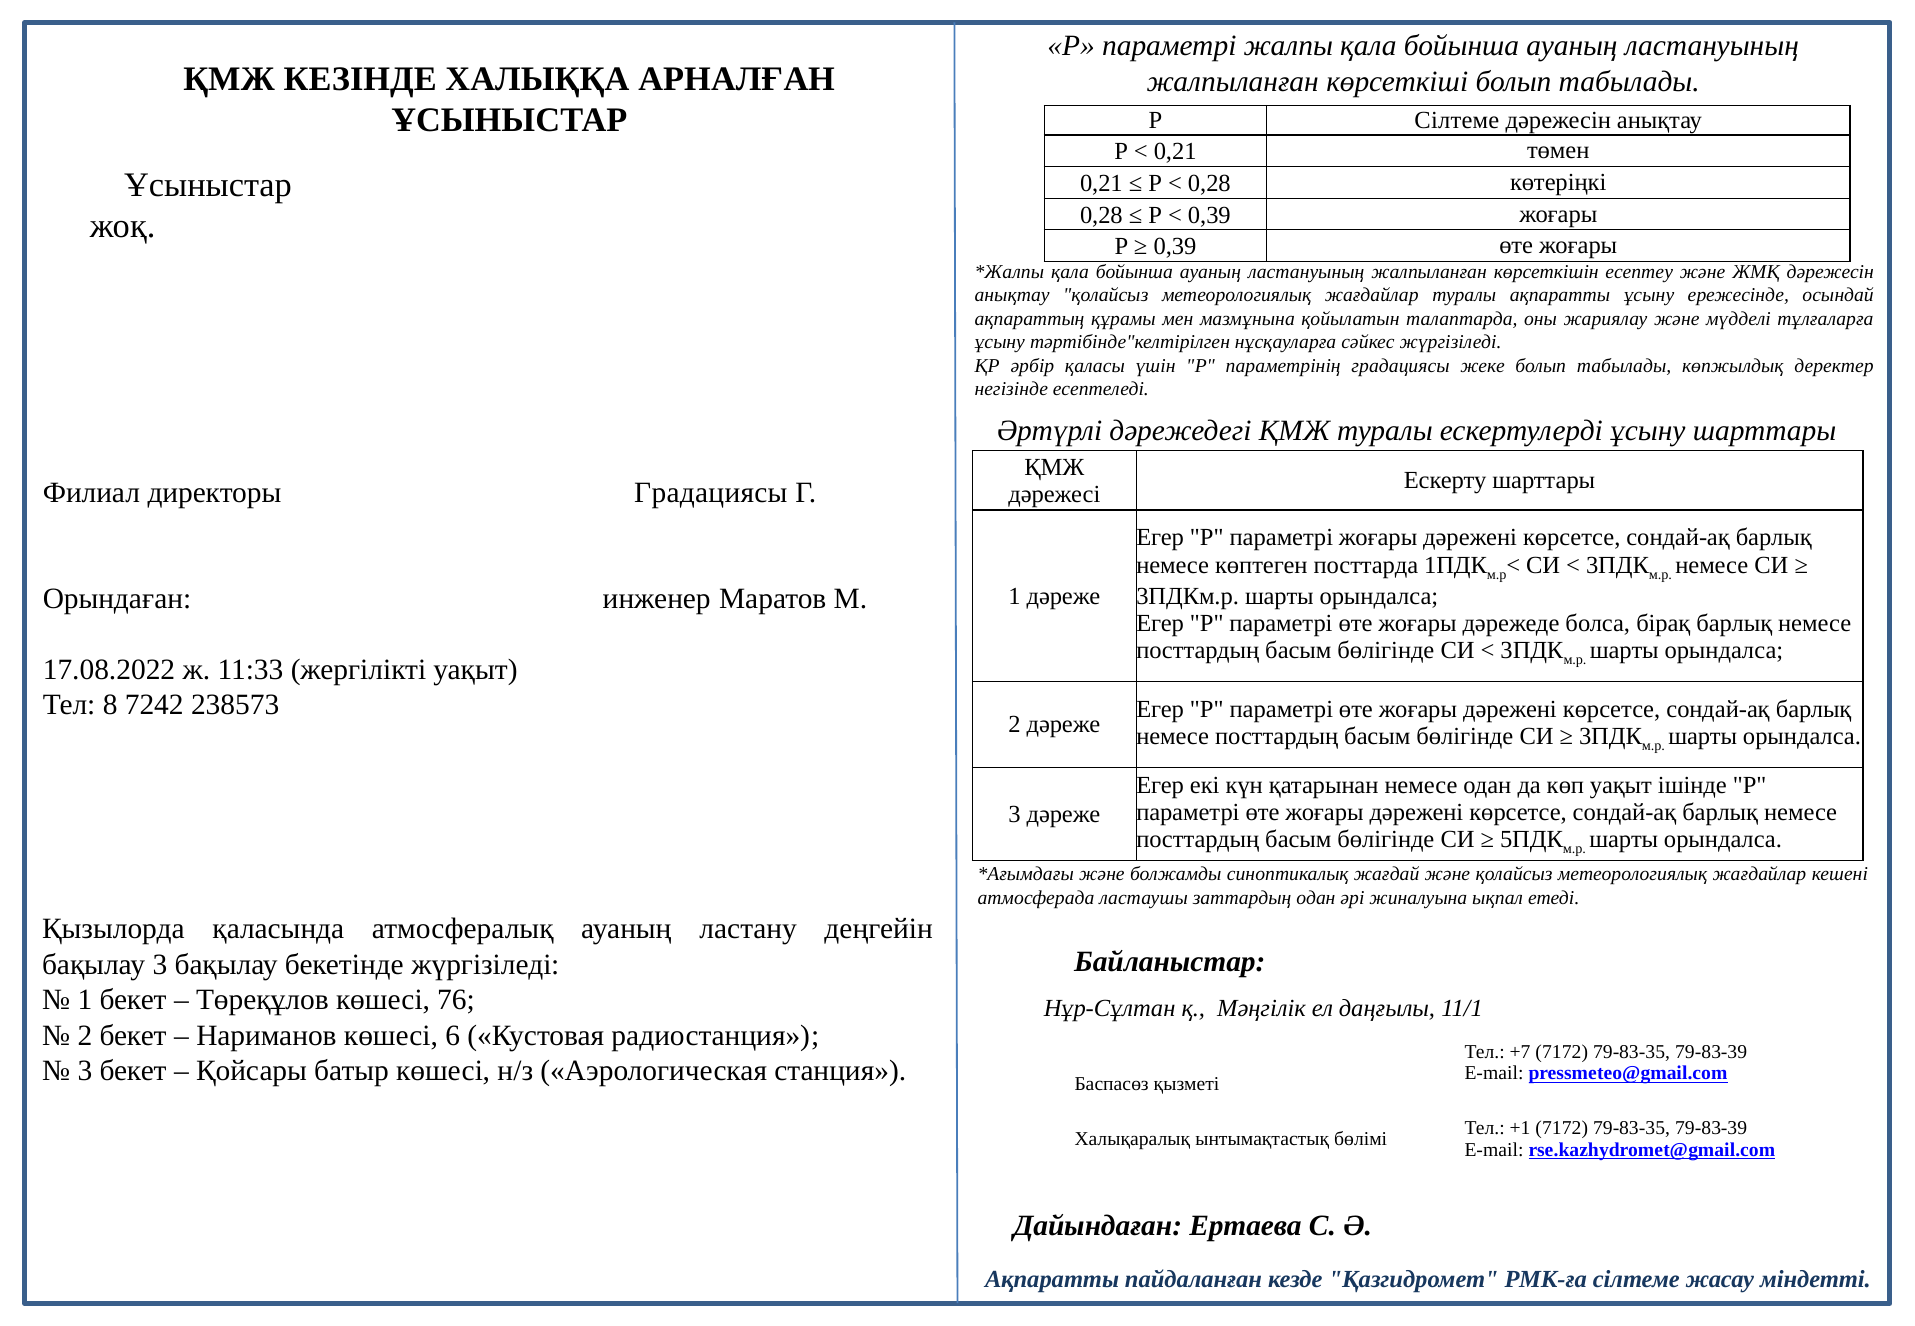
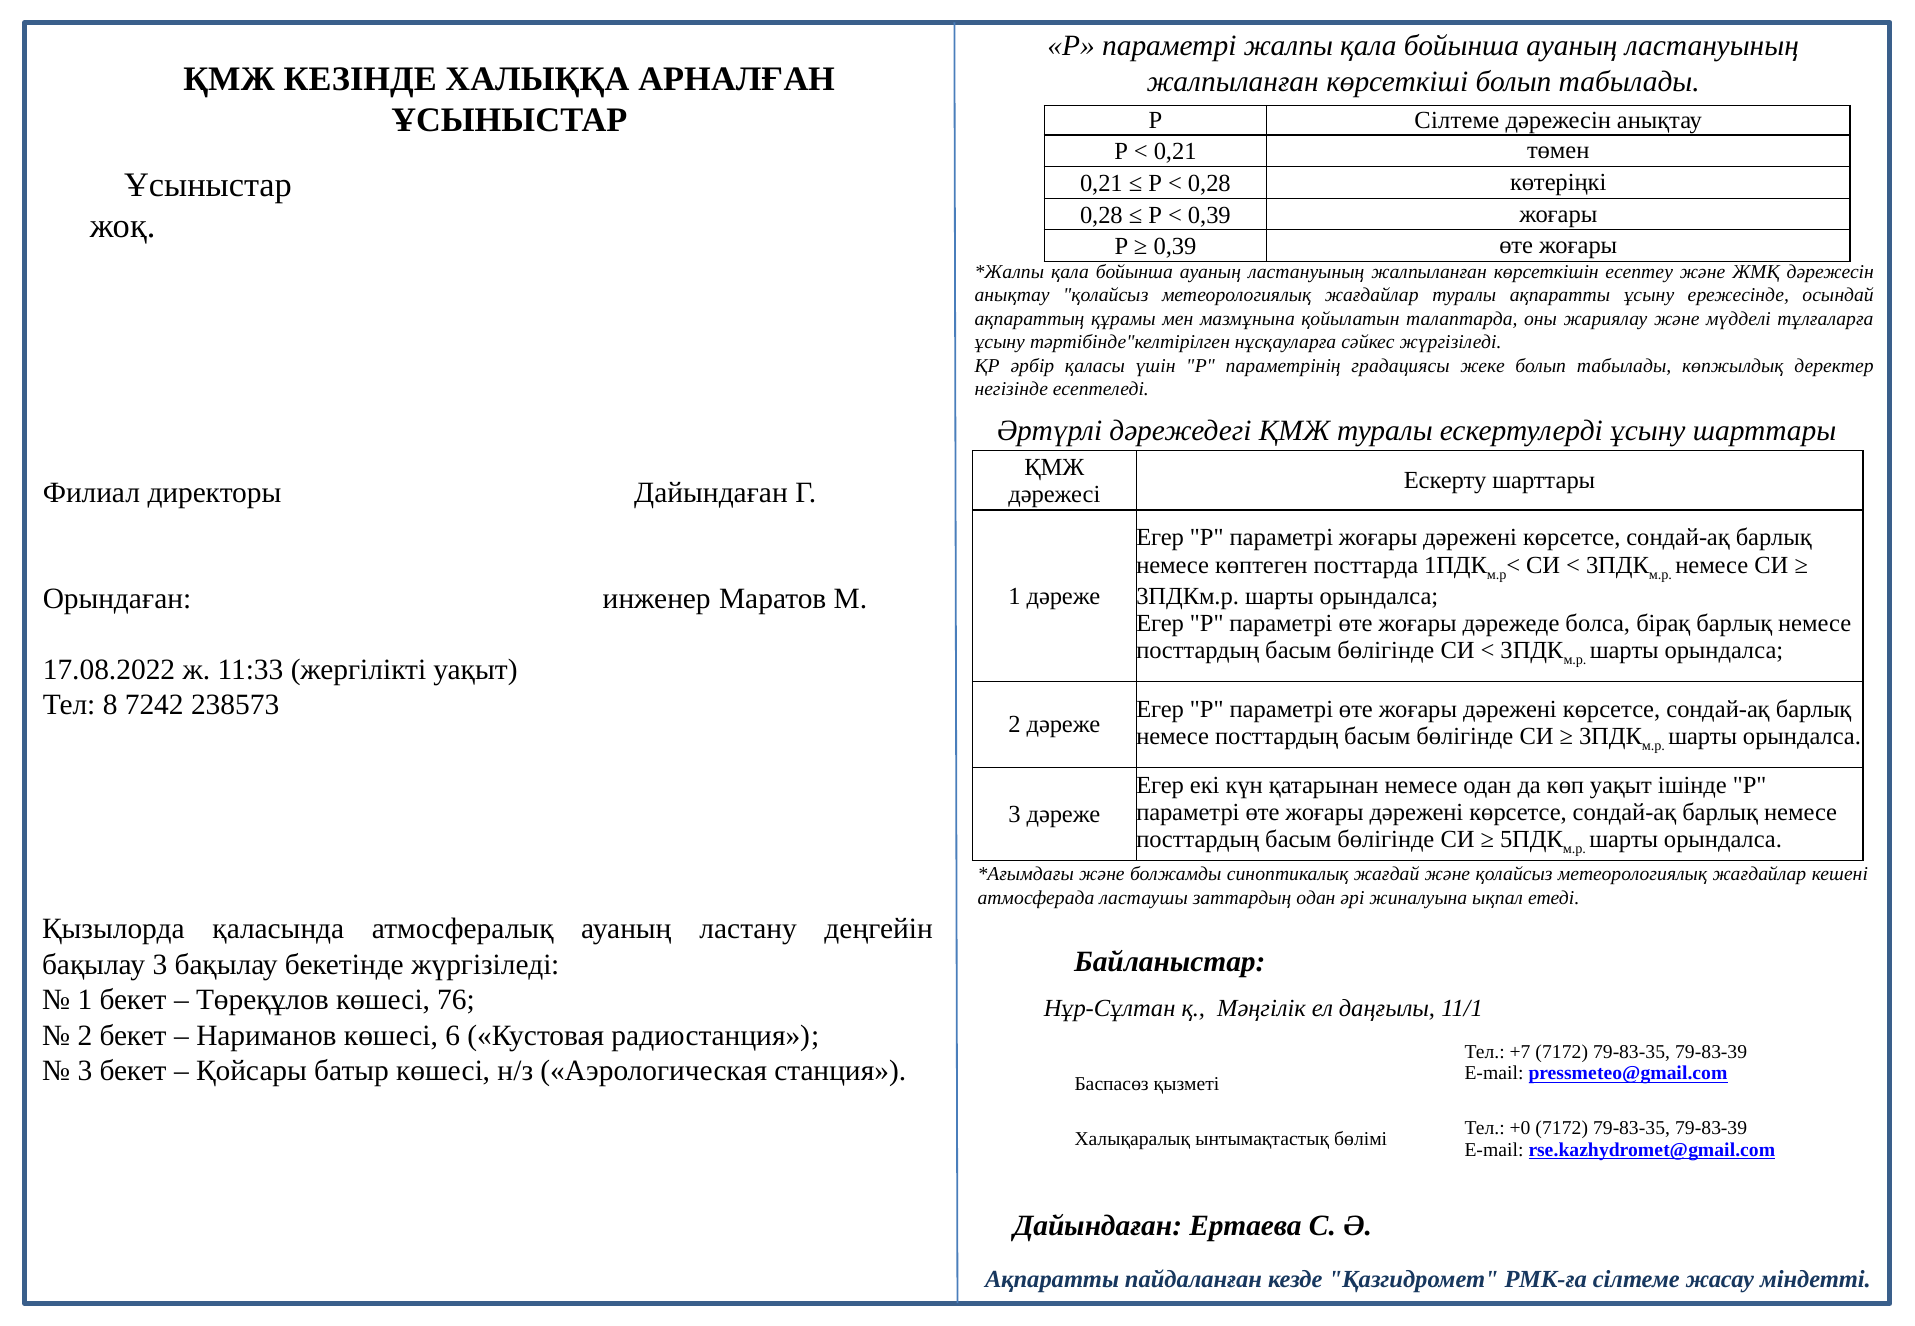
директоры Градациясы: Градациясы -> Дайындаған (711, 493)
+1: +1 -> +0 (1520, 1128)
